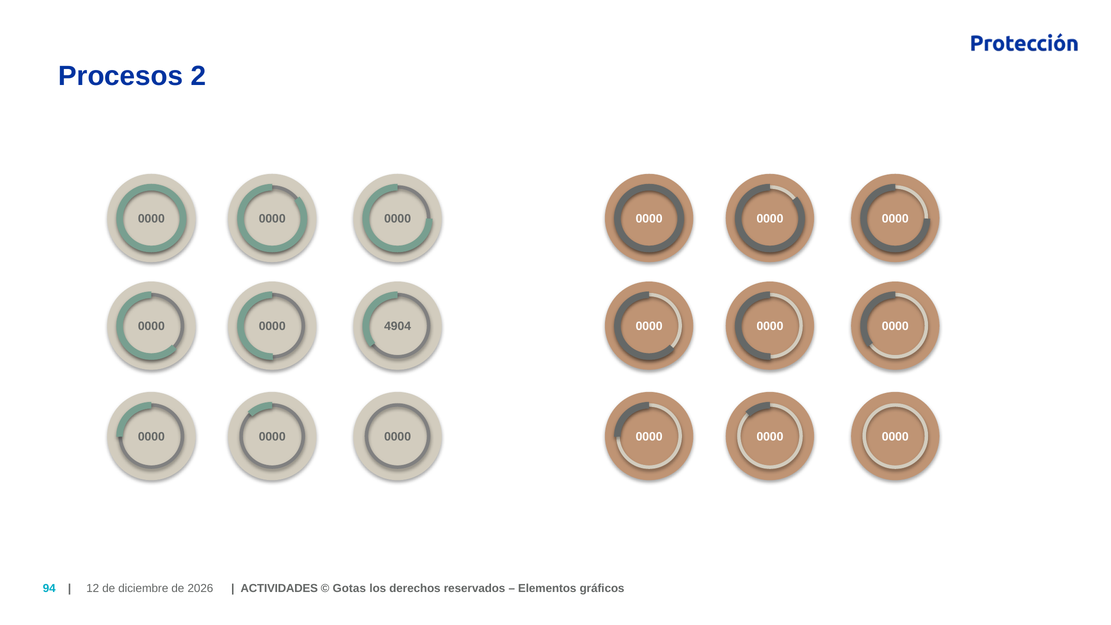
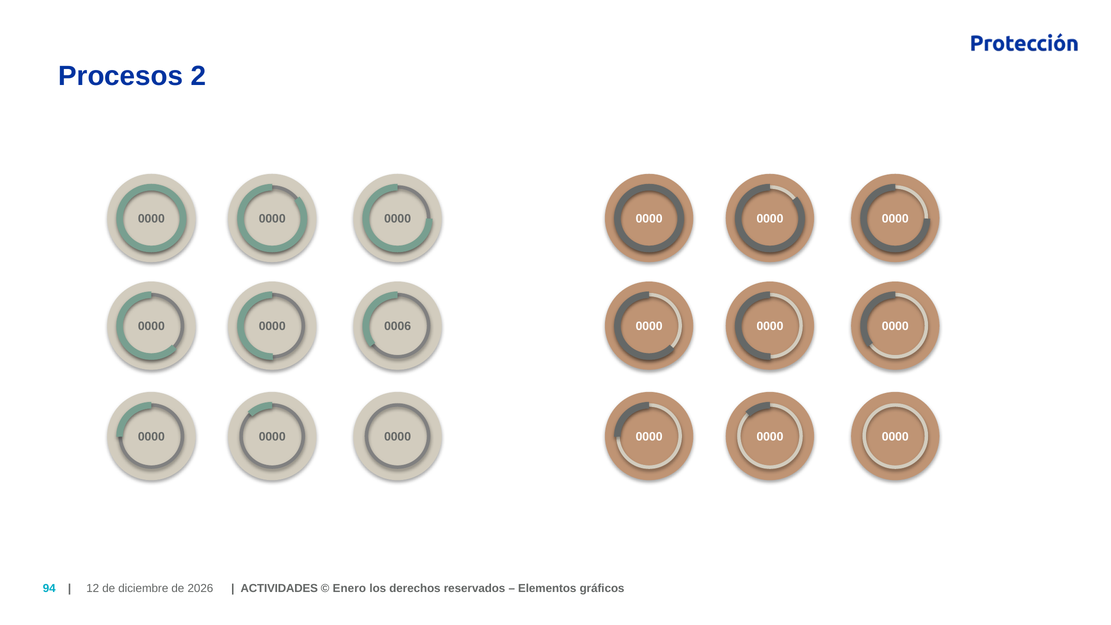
4904: 4904 -> 0006 (398, 326)
Gotas: Gotas -> Enero (349, 588)
